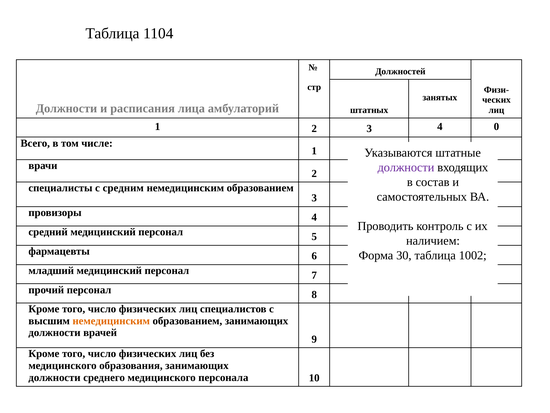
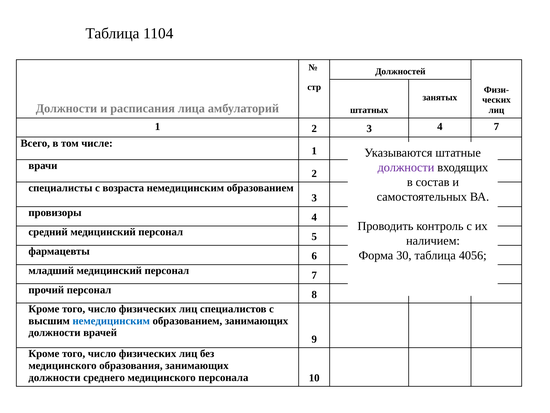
4 0: 0 -> 7 (496, 126)
средним: средним -> возраста (123, 188)
1002: 1002 -> 4056 (473, 255)
немедицинским colour: orange -> blue (111, 321)
